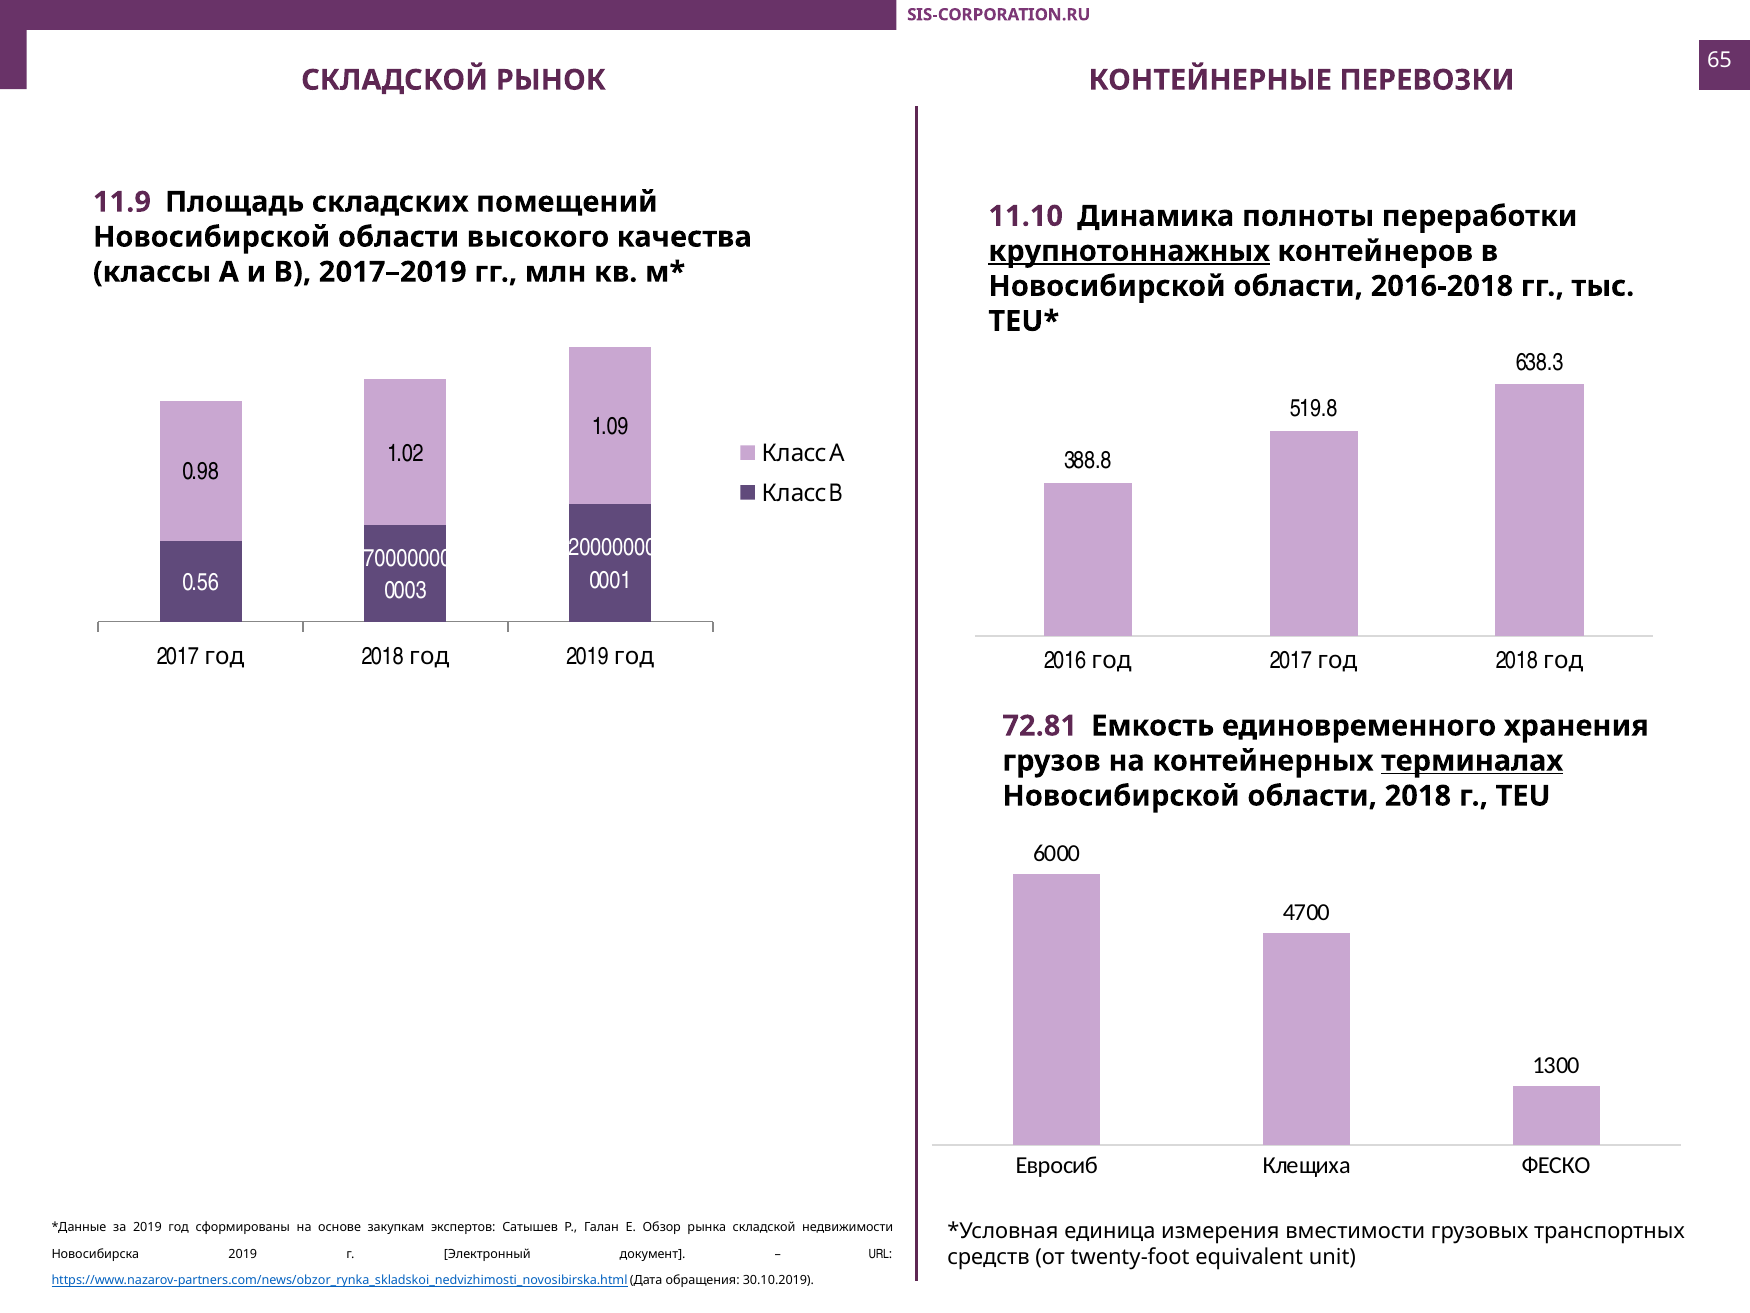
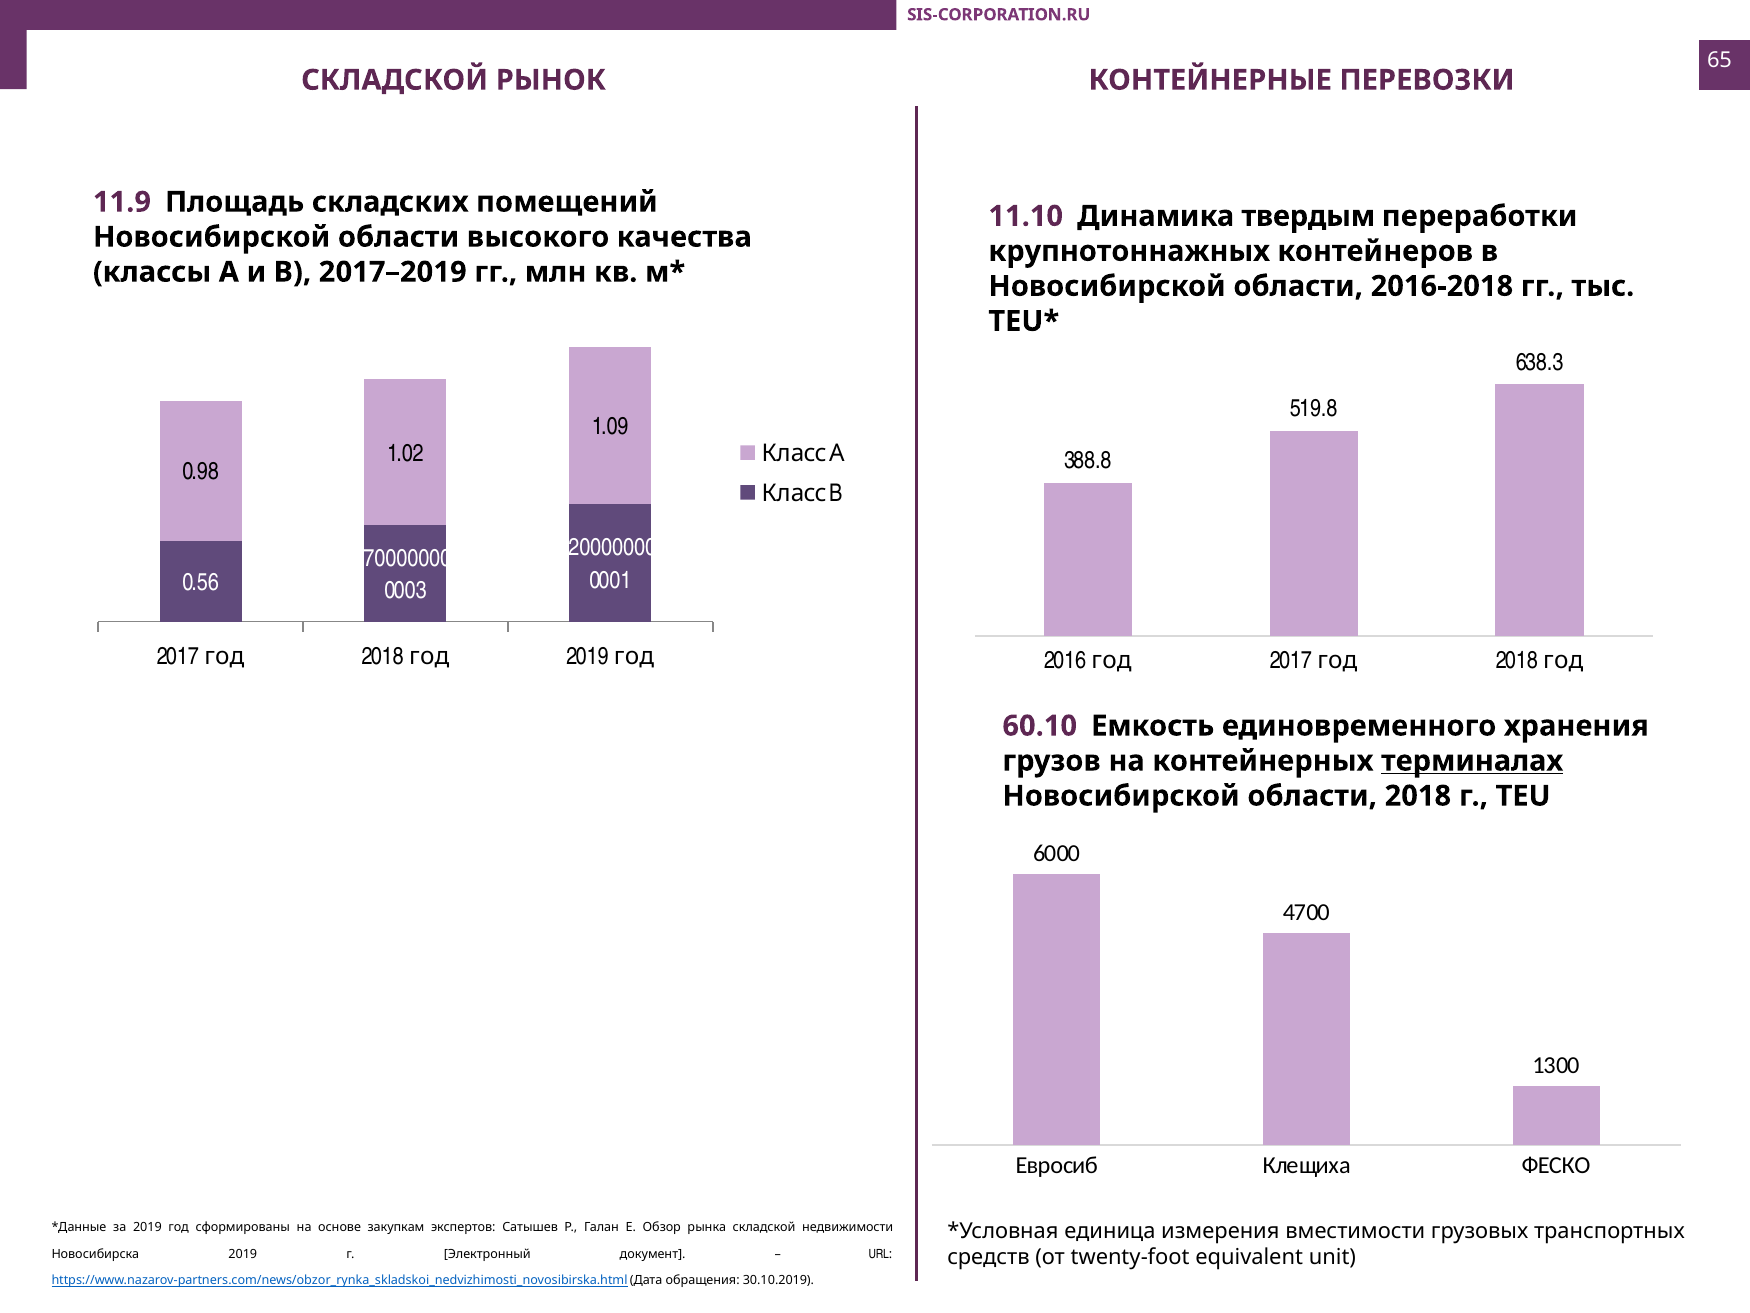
полноты: полноты -> твердым (1308, 216)
крупнотоннажных underline: present -> none (1129, 251)
72.81: 72.81 -> 60.10 (1040, 726)
